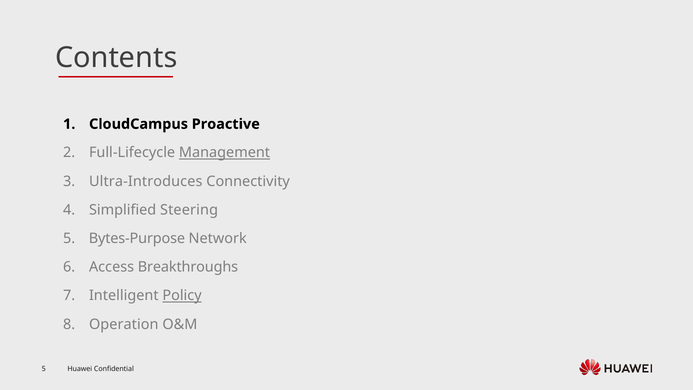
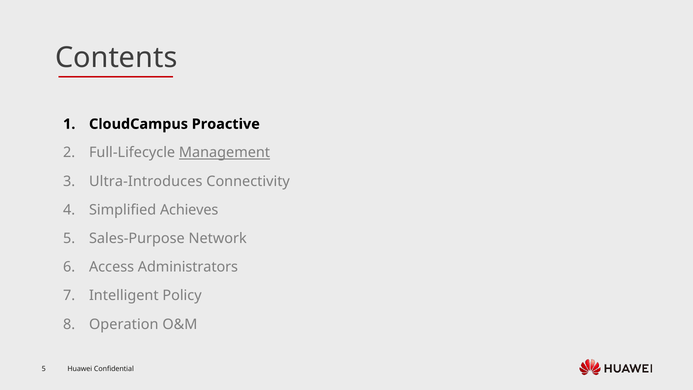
Steering: Steering -> Achieves (189, 210)
Bytes-Purpose: Bytes-Purpose -> Sales-Purpose (137, 238)
Breakthroughs: Breakthroughs -> Administrators (188, 267)
Policy underline: present -> none (182, 296)
